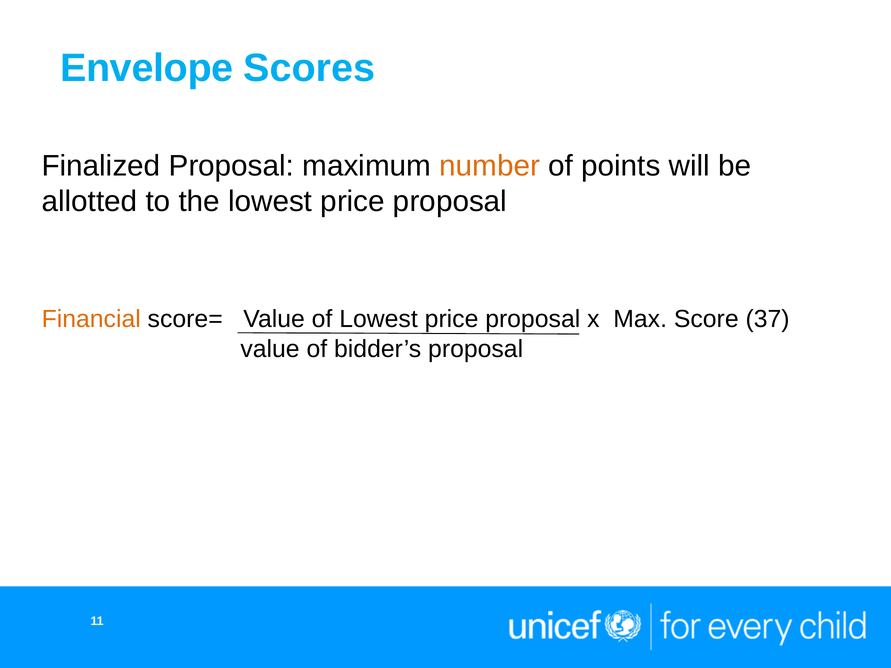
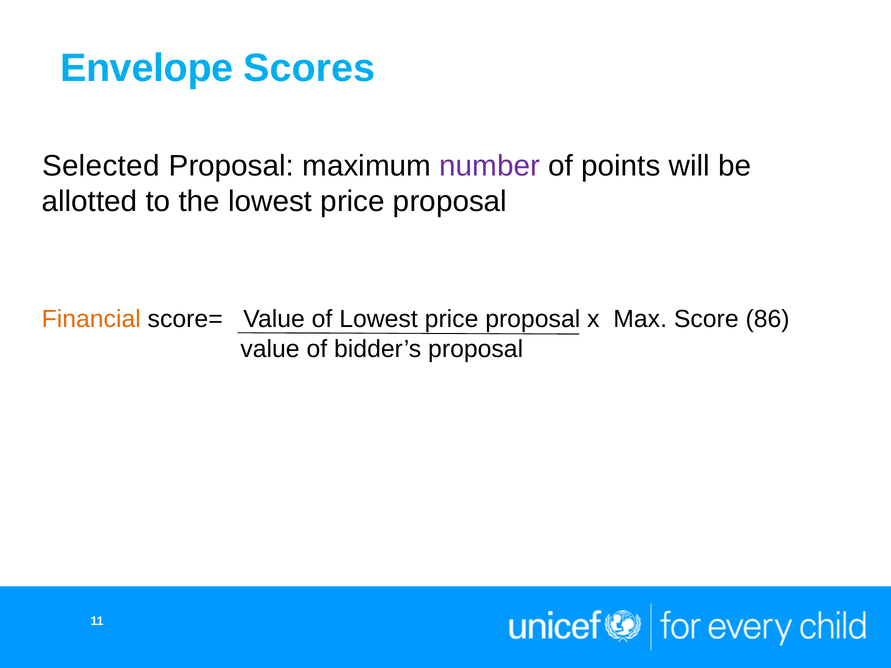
Finalized: Finalized -> Selected (101, 166)
number colour: orange -> purple (490, 166)
37: 37 -> 86 (768, 319)
